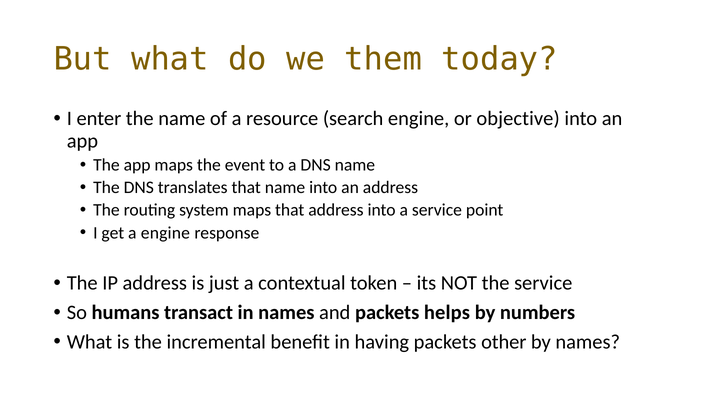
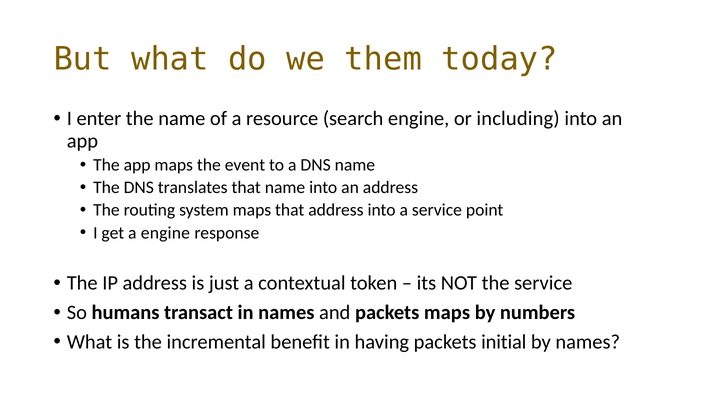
objective: objective -> including (518, 119)
packets helps: helps -> maps (447, 313)
other: other -> initial (504, 342)
